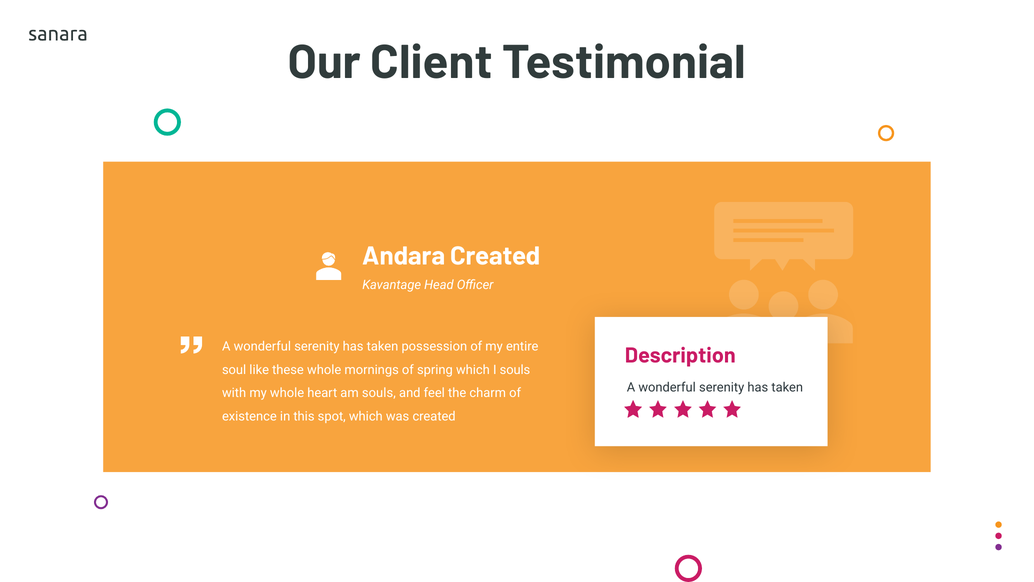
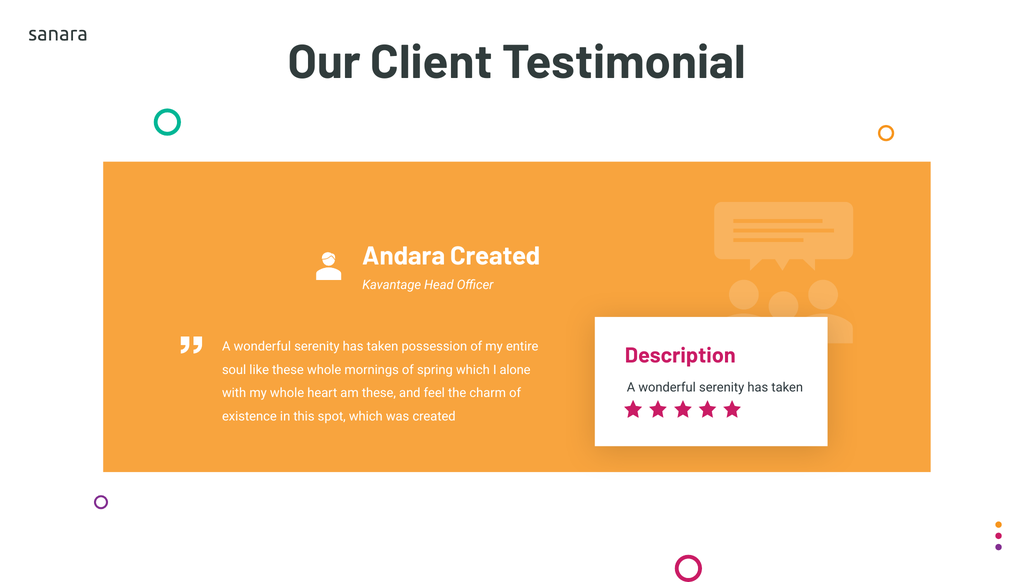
I souls: souls -> alone (515, 370)
am souls: souls -> these (379, 393)
